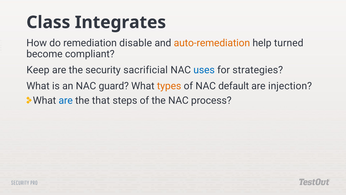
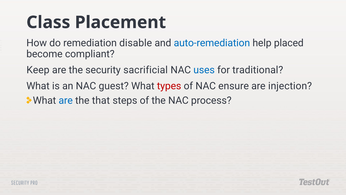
Integrates: Integrates -> Placement (120, 22)
auto-remediation colour: orange -> blue (212, 43)
turned: turned -> placed (289, 43)
strategies: strategies -> traditional (258, 70)
guard: guard -> guest (114, 86)
types colour: orange -> red (169, 86)
default: default -> ensure (234, 86)
